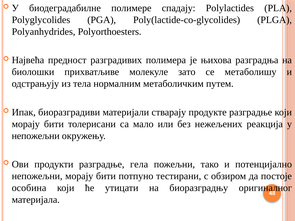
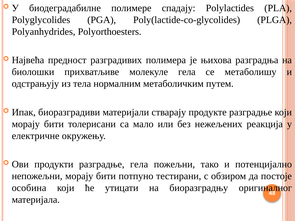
молекуле зато: зато -> гела (187, 72)
непожељни: непожељни -> електричне (36, 136)
